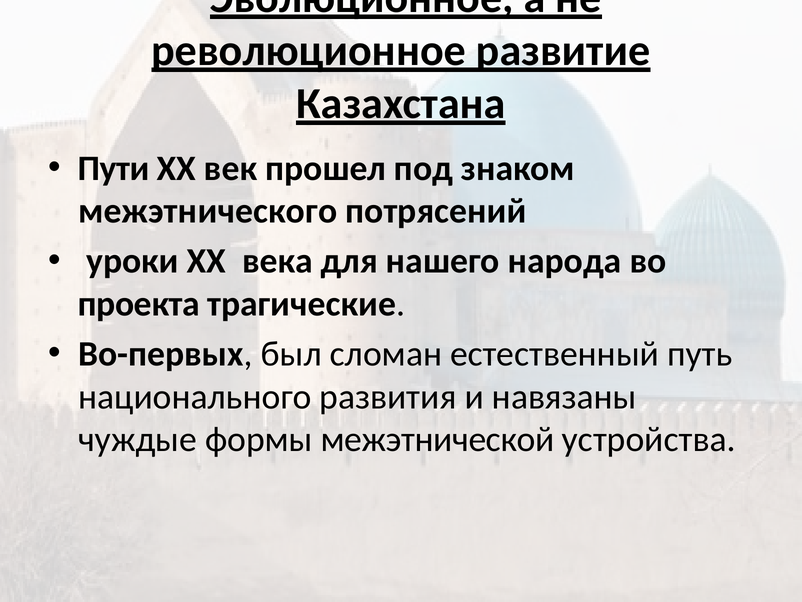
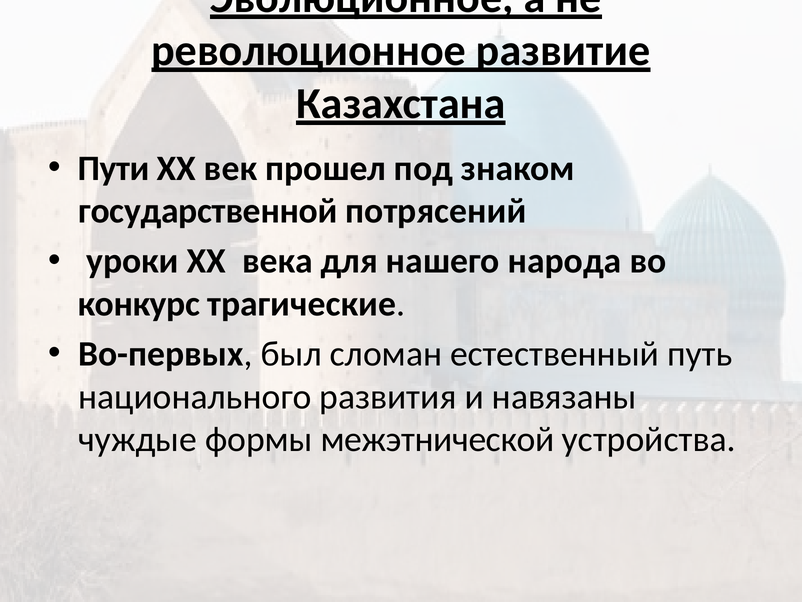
межэтнического: межэтнического -> государственной (208, 211)
проекта: проекта -> конкурс (139, 304)
